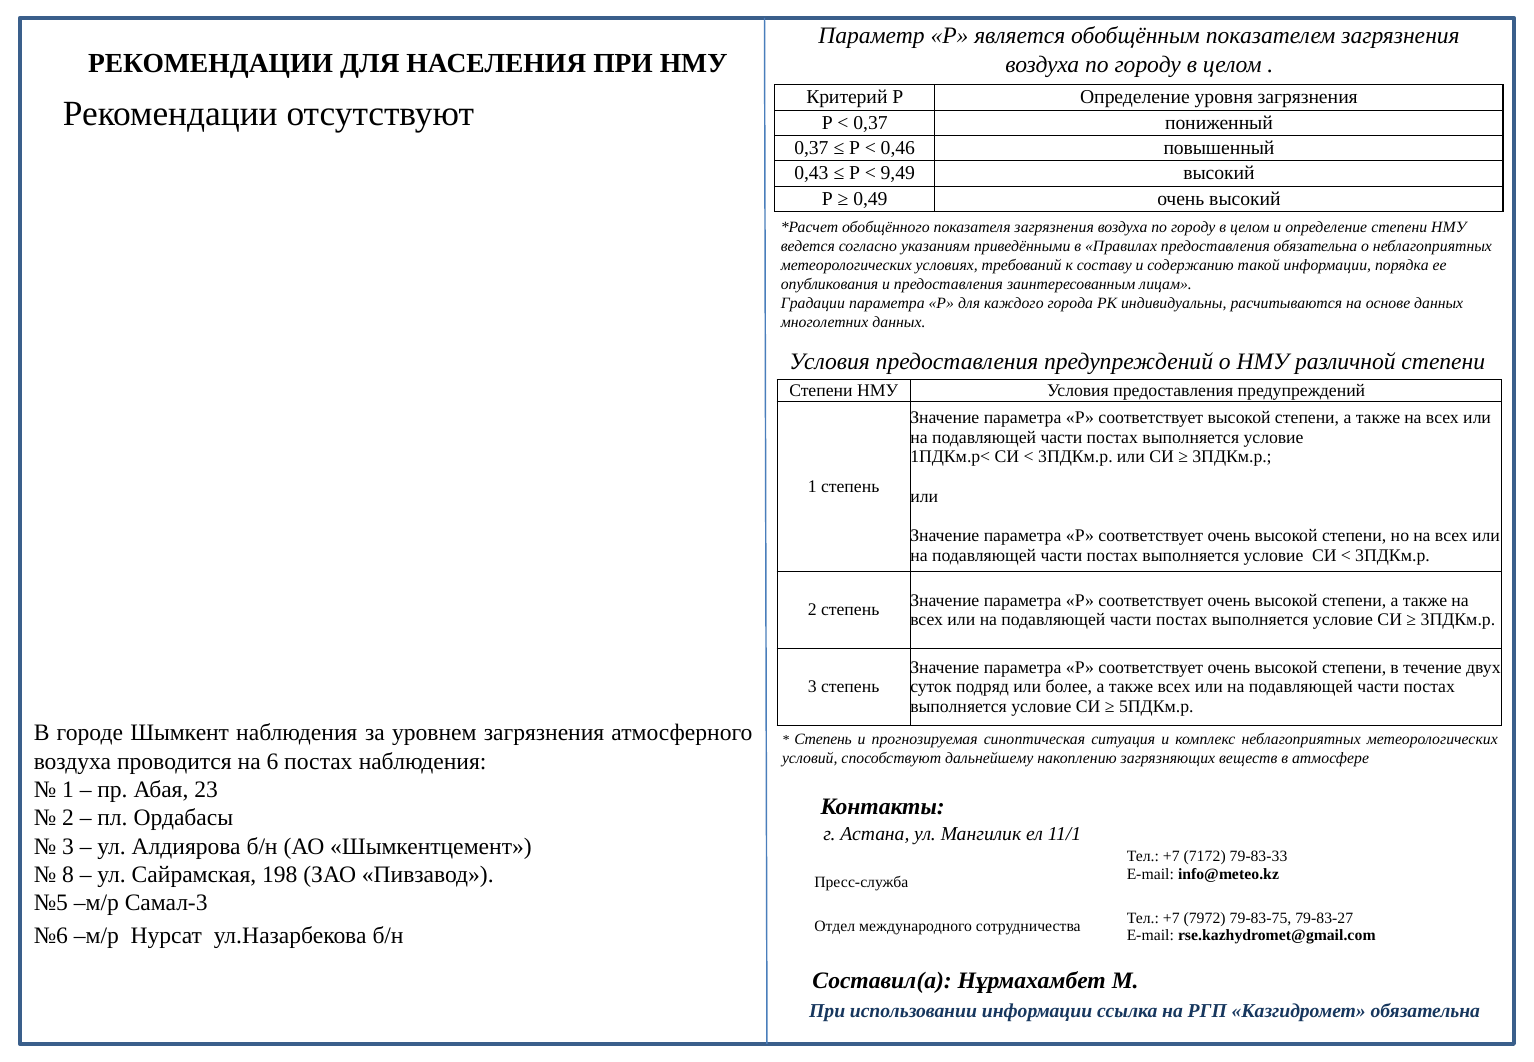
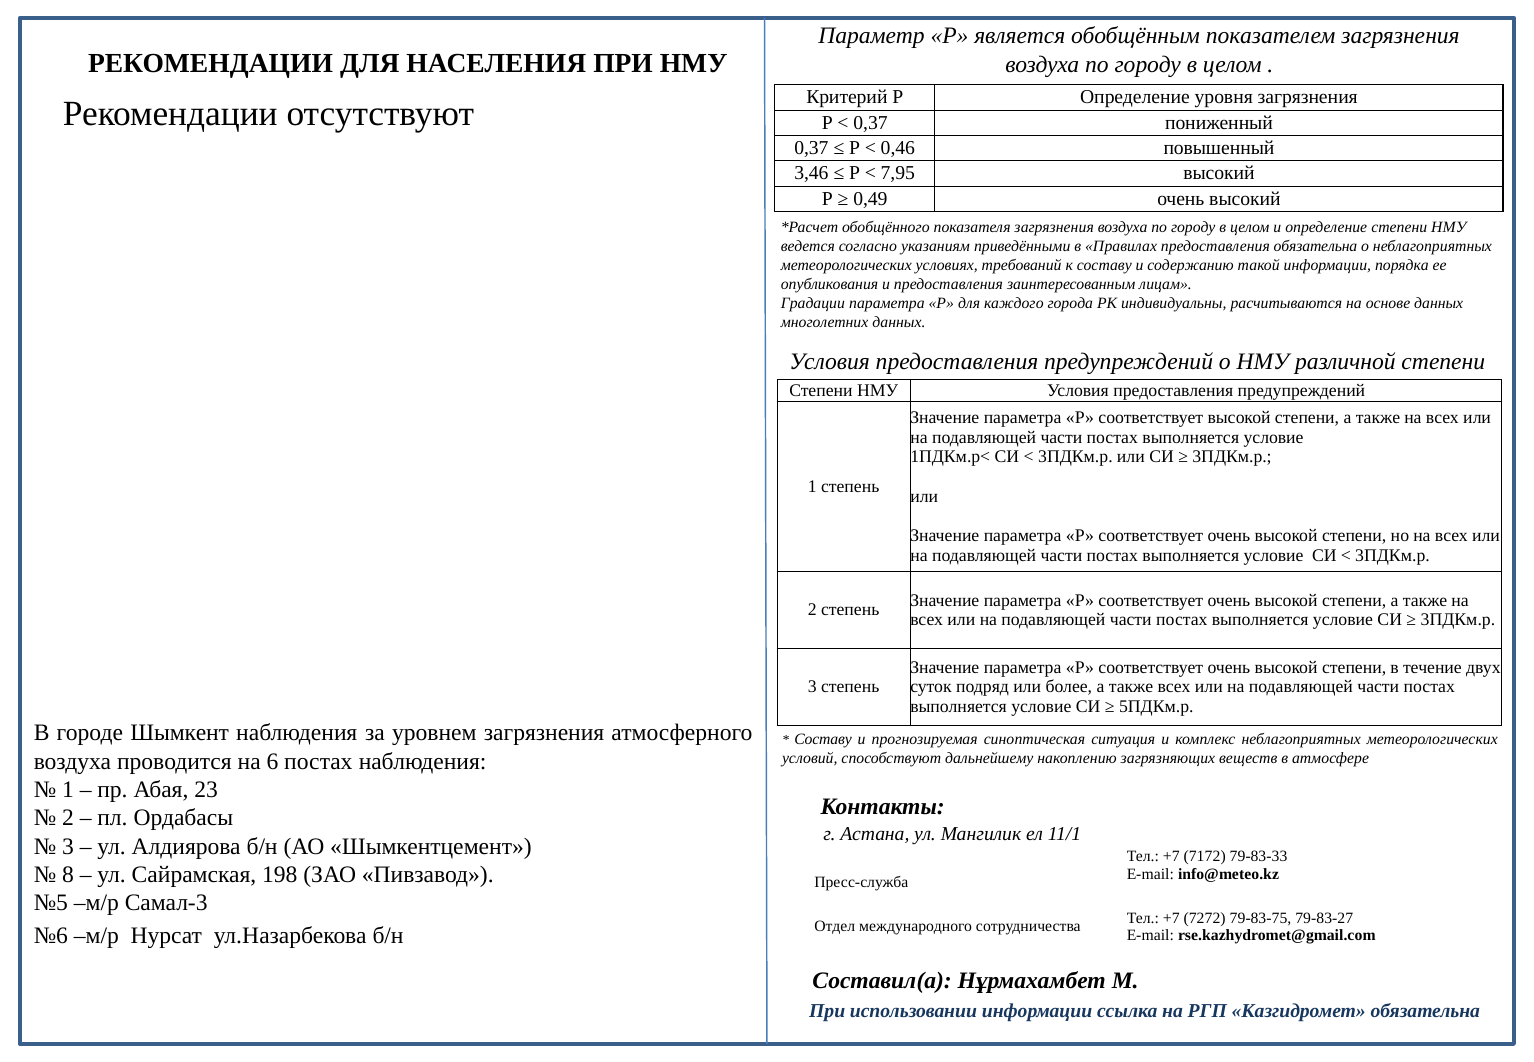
0,43: 0,43 -> 3,46 (811, 173)
9,49: 9,49 -> 7,95 (898, 173)
Степень: Степень -> Составу (823, 740)
7972: 7972 -> 7272 (1205, 918)
